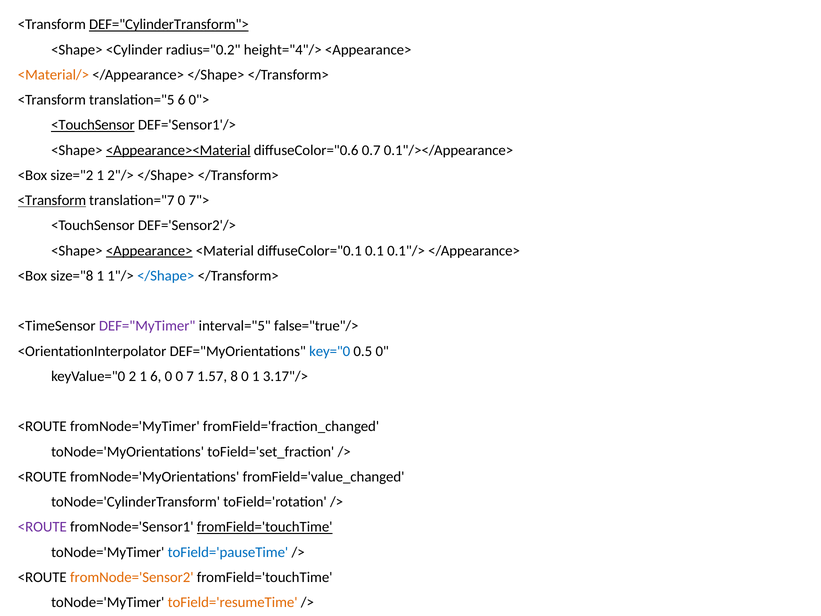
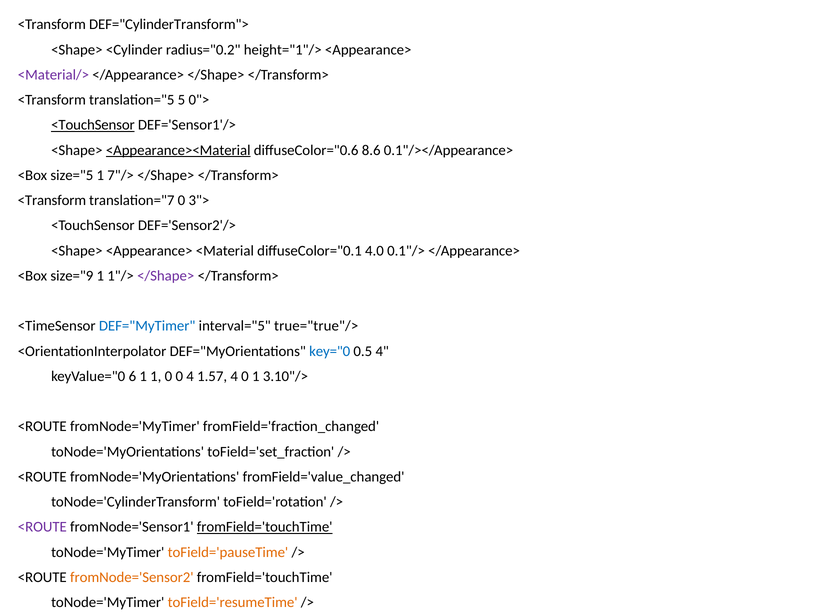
DEF="CylinderTransform"> underline: present -> none (169, 25)
height="4"/>: height="4"/> -> height="1"/> (283, 50)
<Material/> colour: orange -> purple (53, 75)
translation="5 6: 6 -> 5 (181, 100)
0.7: 0.7 -> 8.6 (371, 150)
size="2: size="2 -> size="5 (72, 175)
2"/>: 2"/> -> 7"/> (121, 175)
<Transform underline: present -> none (52, 200)
7">: 7"> -> 3"> (199, 200)
<Appearance> underline: present -> none (149, 251)
0.1: 0.1 -> 4.0 (374, 251)
size="8: size="8 -> size="9 (72, 276)
</Shape> colour: blue -> purple (166, 276)
DEF="MyTimer colour: purple -> blue (147, 326)
false="true"/>: false="true"/> -> true="true"/> (316, 326)
0.5 0: 0 -> 4 (382, 351)
2: 2 -> 6 (132, 376)
1 6: 6 -> 1 (156, 376)
0 7: 7 -> 4 (190, 376)
1.57 8: 8 -> 4 (234, 376)
3.17"/>: 3.17"/> -> 3.10"/> (285, 376)
toField='pauseTime colour: blue -> orange (228, 552)
